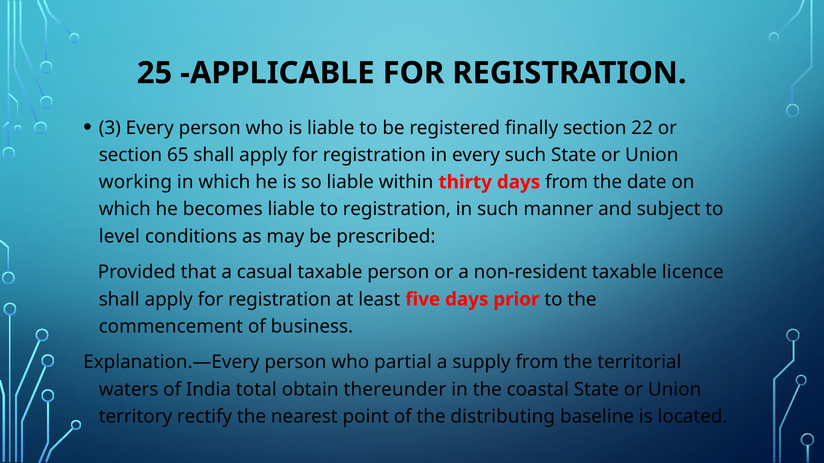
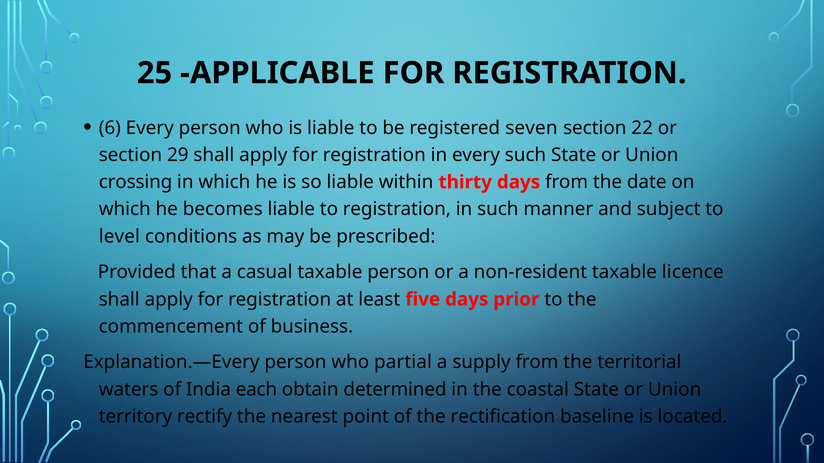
3: 3 -> 6 (110, 128)
finally: finally -> seven (531, 128)
65: 65 -> 29 (178, 155)
working: working -> crossing (136, 182)
total: total -> each (256, 390)
thereunder: thereunder -> determined (395, 390)
distributing: distributing -> rectification (503, 417)
